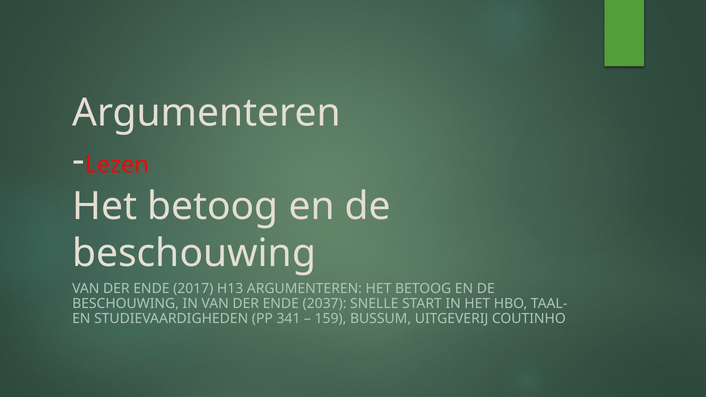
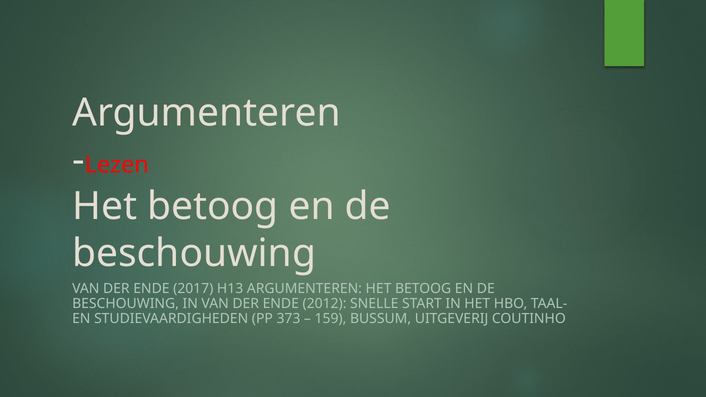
2037: 2037 -> 2012 (325, 304)
341: 341 -> 373 (288, 319)
